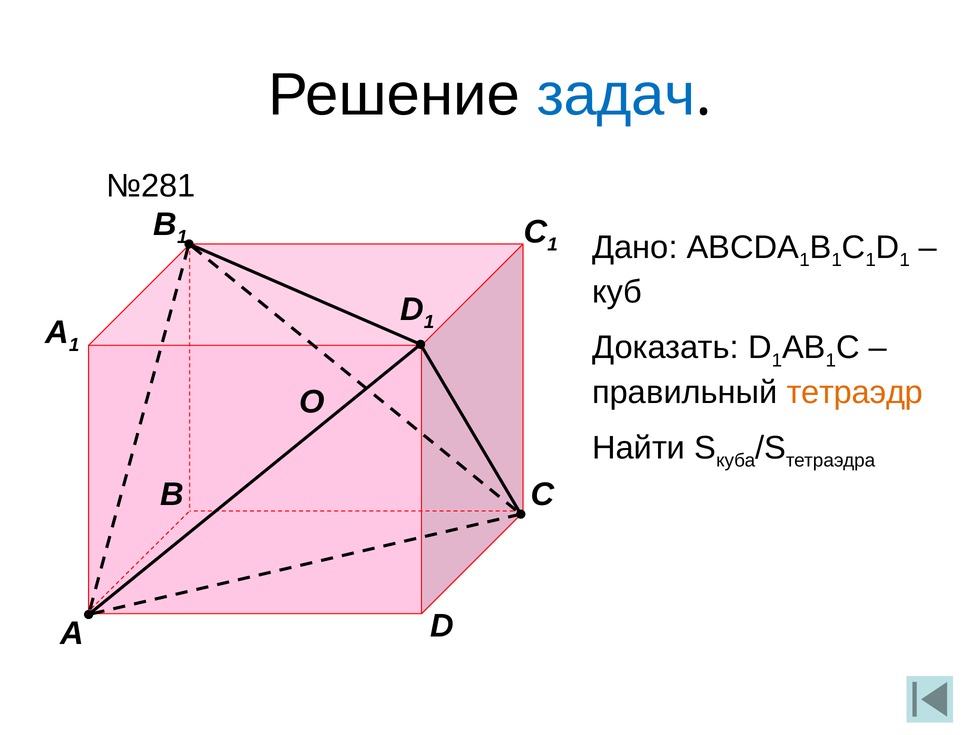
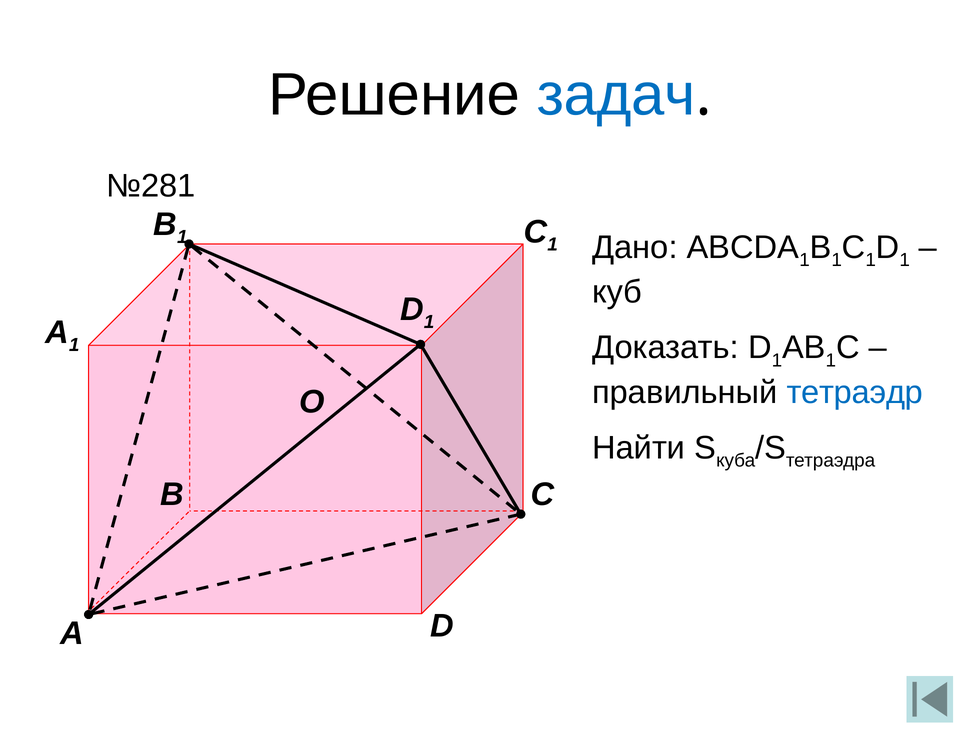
тетраэдр colour: orange -> blue (855, 392)
